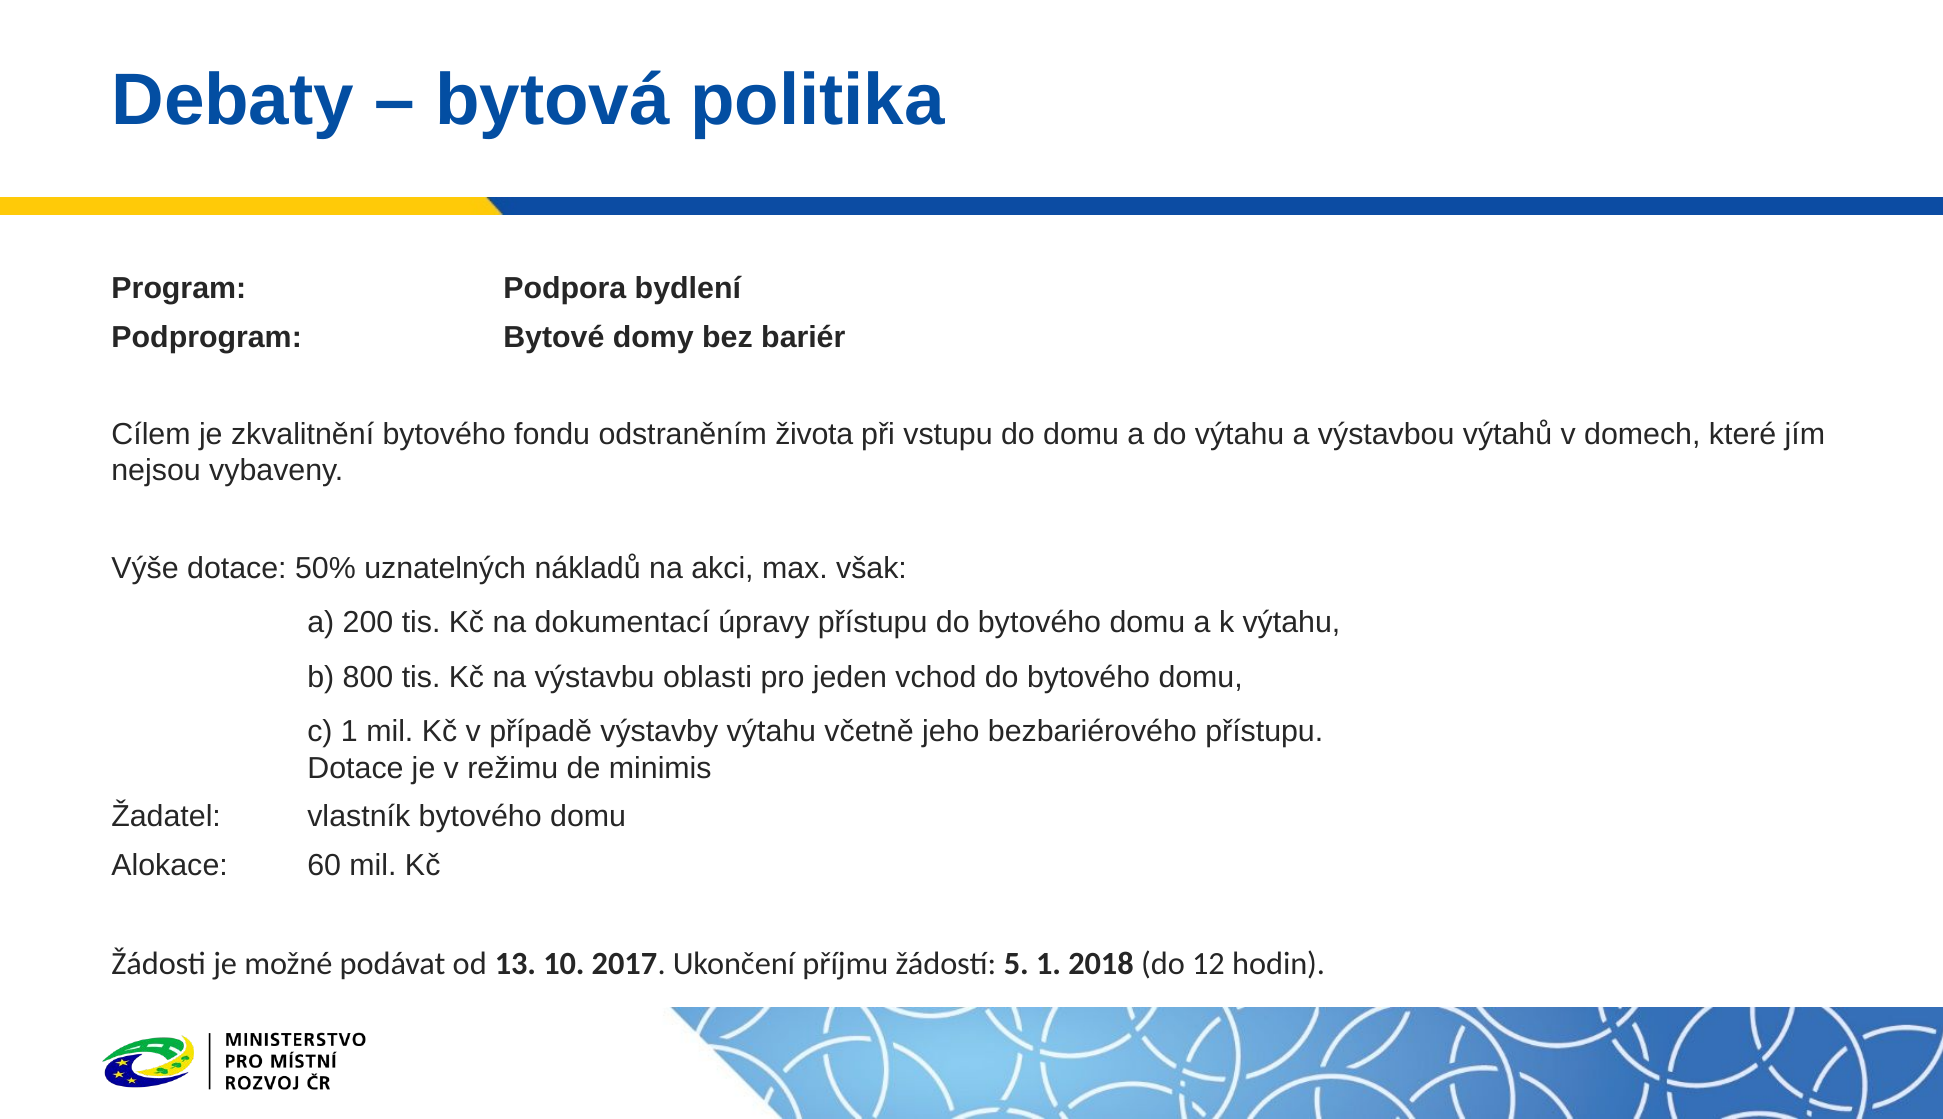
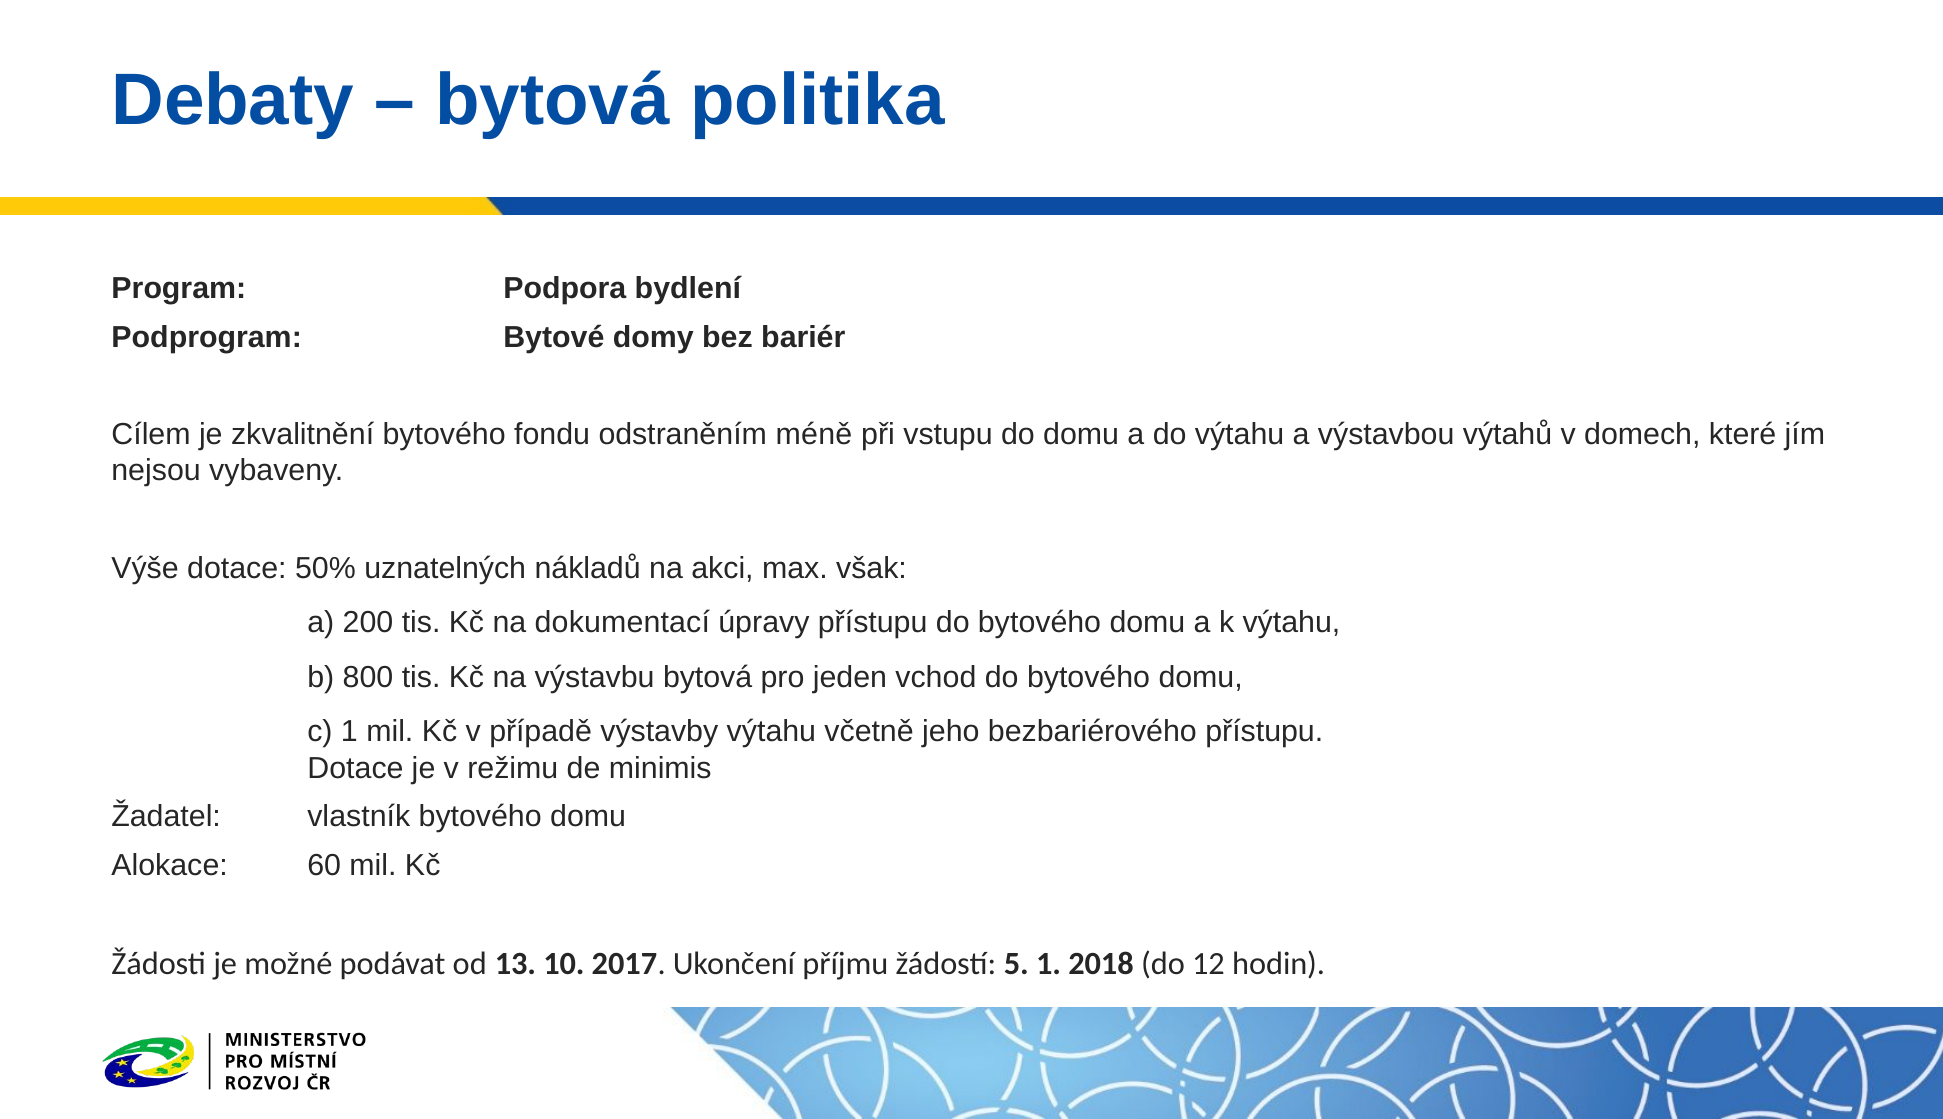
života: života -> méně (814, 434)
výstavbu oblasti: oblasti -> bytová (708, 677)
